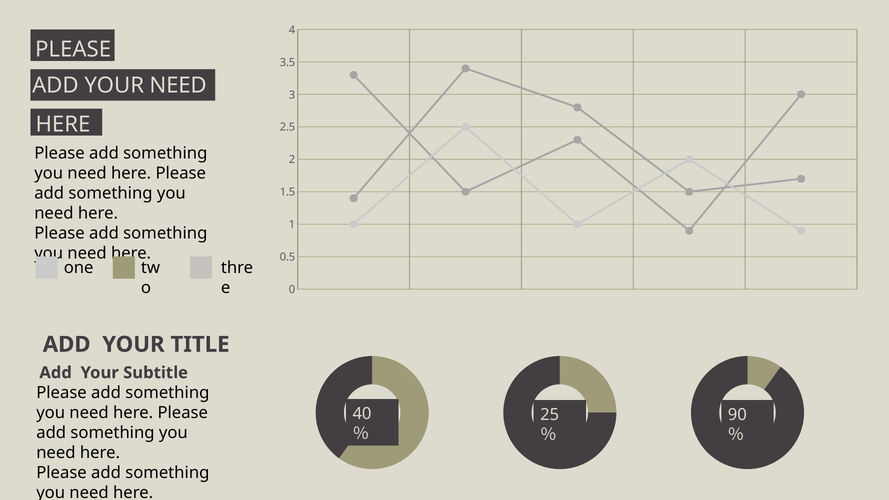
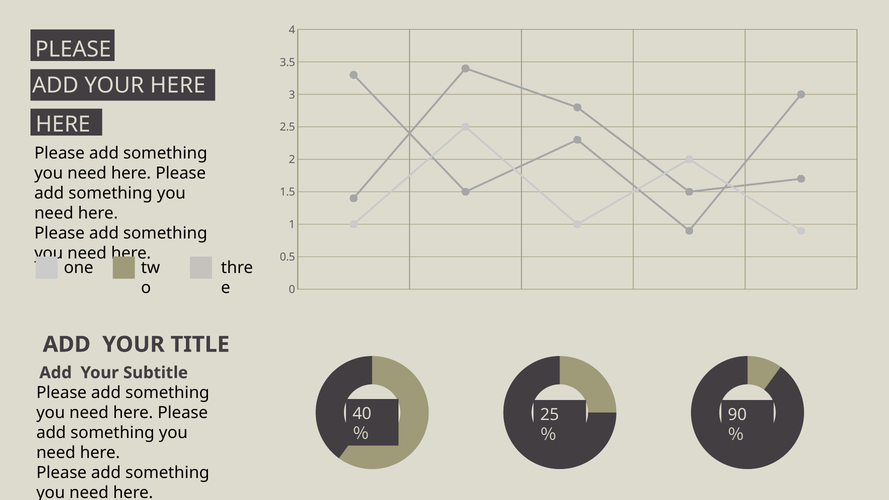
YOUR NEED: NEED -> HERE (178, 86)
